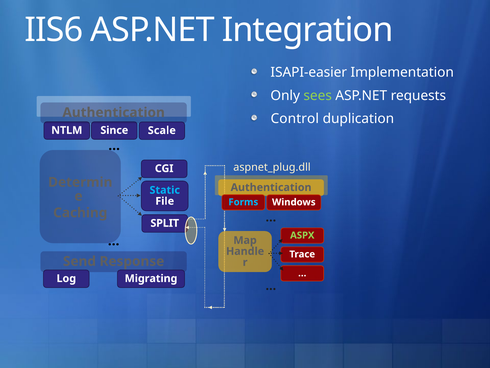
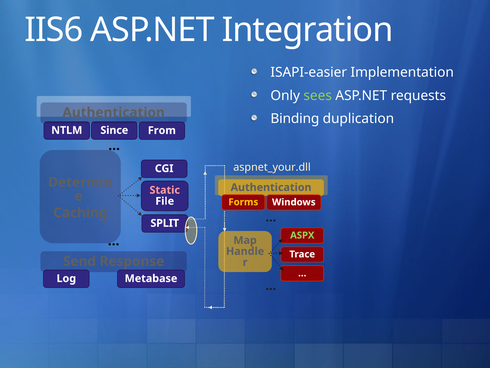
Control: Control -> Binding (295, 119)
Scale: Scale -> From (162, 130)
aspnet_plug.dll: aspnet_plug.dll -> aspnet_your.dll (272, 167)
Static colour: light blue -> pink (165, 190)
Forms colour: light blue -> yellow (243, 202)
Migrating: Migrating -> Metabase (151, 278)
